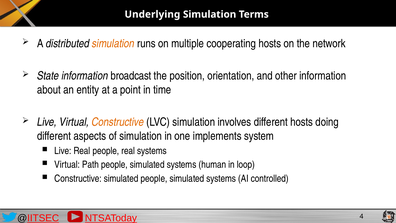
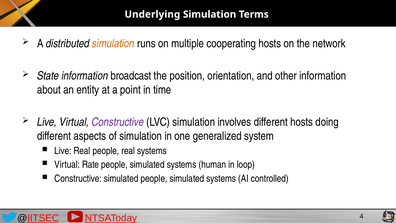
Constructive colour: orange -> purple (118, 122)
implements: implements -> generalized (217, 136)
Path: Path -> Rate (91, 165)
